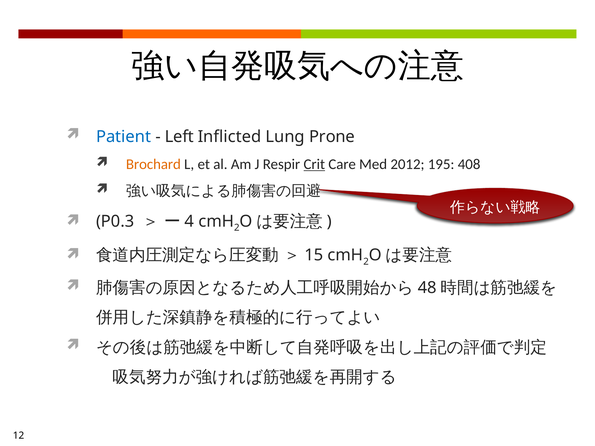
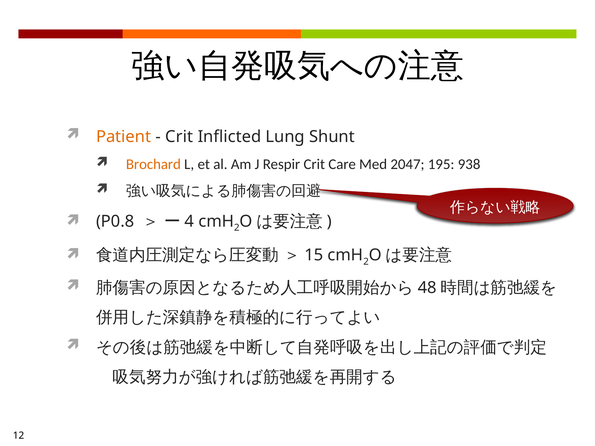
Patient colour: blue -> orange (124, 137)
Left: Left -> Crit (179, 137)
Prone: Prone -> Shunt (332, 137)
Crit underline: present -> none (314, 164)
2012: 2012 -> 2047 (407, 164)
408: 408 -> 938 (469, 164)
P0.3: P0.3 -> P0.8 (115, 221)
